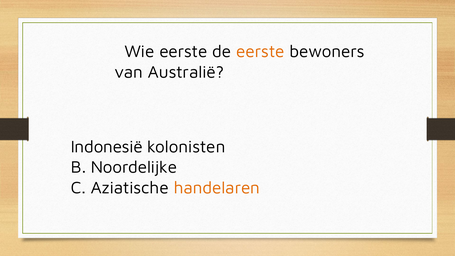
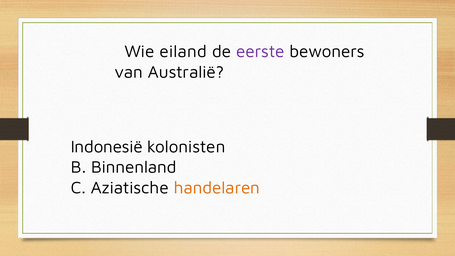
Wie eerste: eerste -> eiland (183, 52)
eerste colour: orange -> purple (260, 52)
Noordelijke: Noordelijke -> Binnenland (134, 167)
